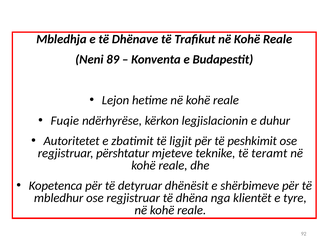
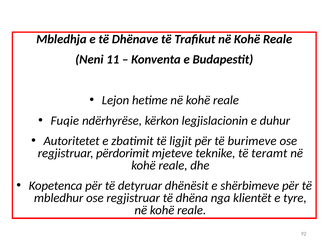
89: 89 -> 11 (113, 59)
peshkimit: peshkimit -> burimeve (252, 141)
përshtatur: përshtatur -> përdorimit (123, 153)
